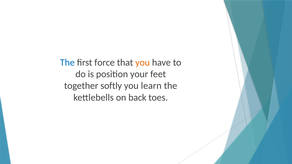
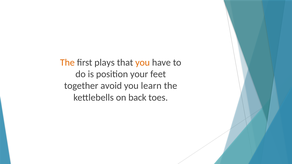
The colour: blue -> orange (67, 63)
force: force -> plays (105, 63)
softly: softly -> avoid (111, 86)
